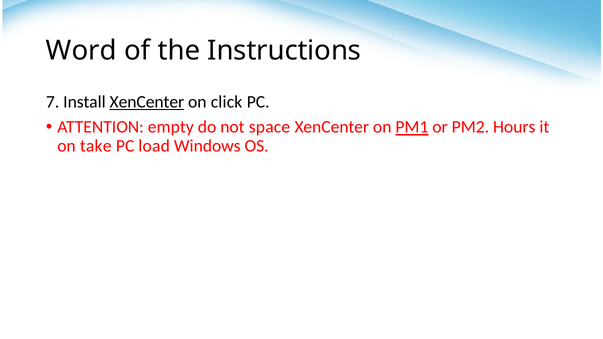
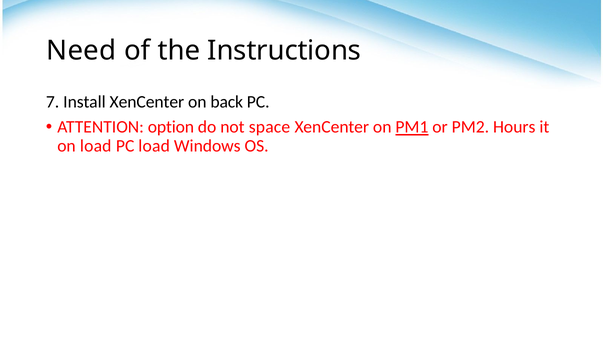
Word: Word -> Need (81, 51)
XenCenter underline: present -> none (147, 102)
click: click -> back (227, 102)
empty: empty -> option (171, 127)
on take: take -> load (96, 146)
